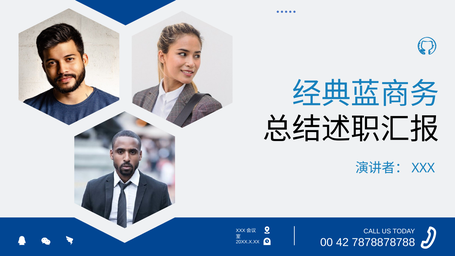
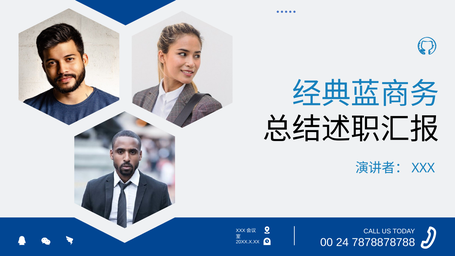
42: 42 -> 24 (342, 242)
